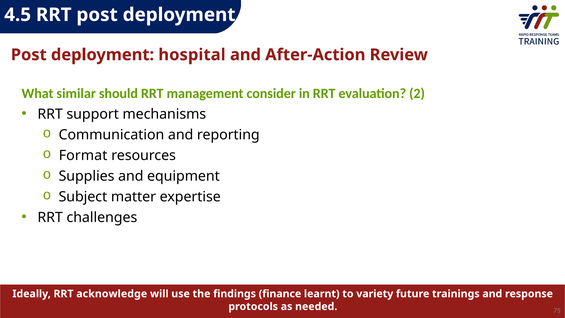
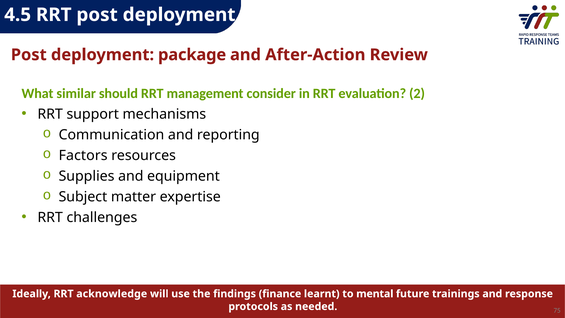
deployment hospital: hospital -> package (192, 55)
Format: Format -> Factors (83, 155)
variety: variety -> mental (375, 294)
